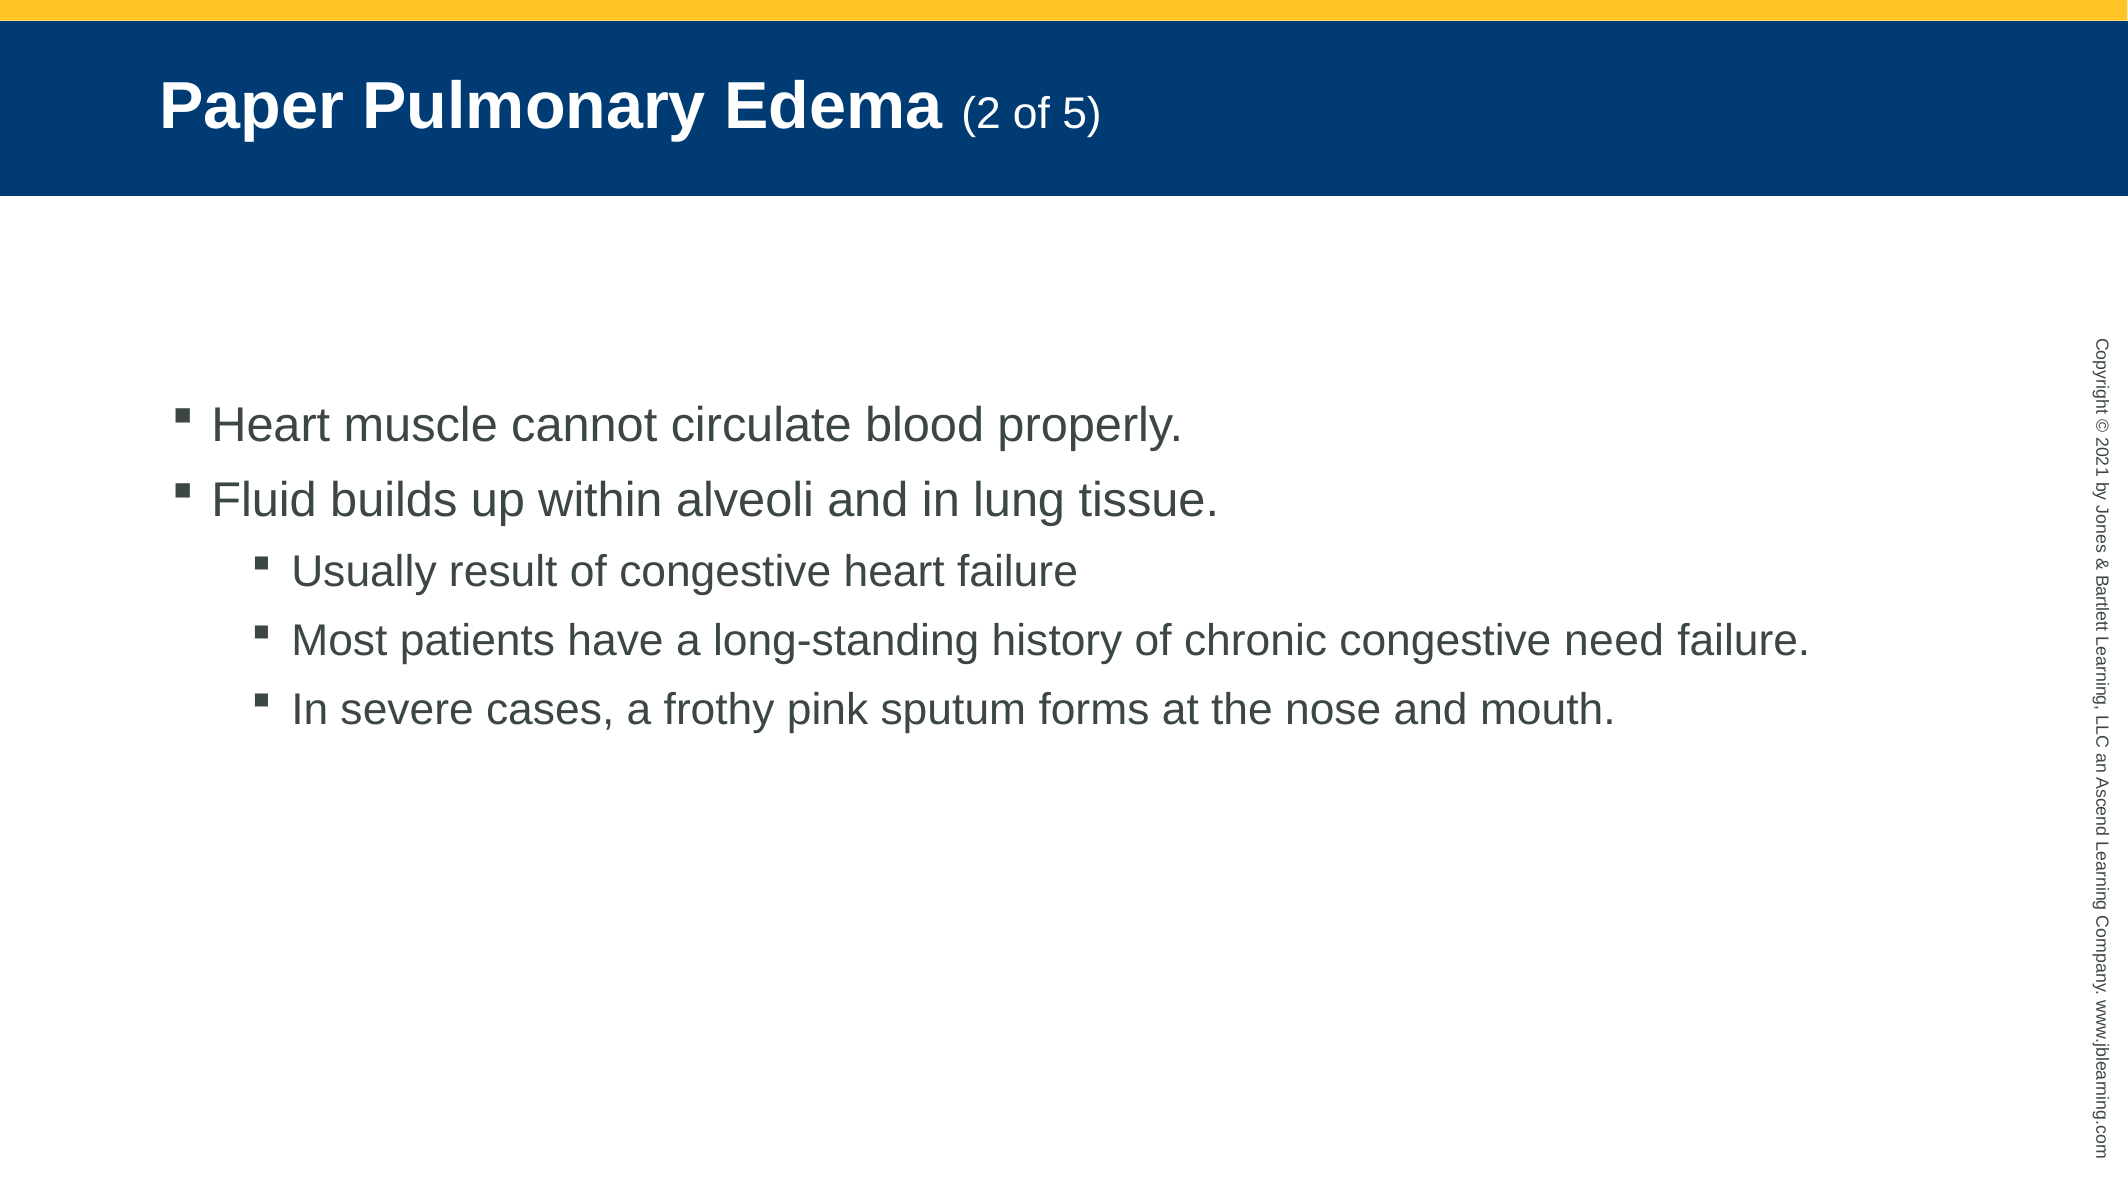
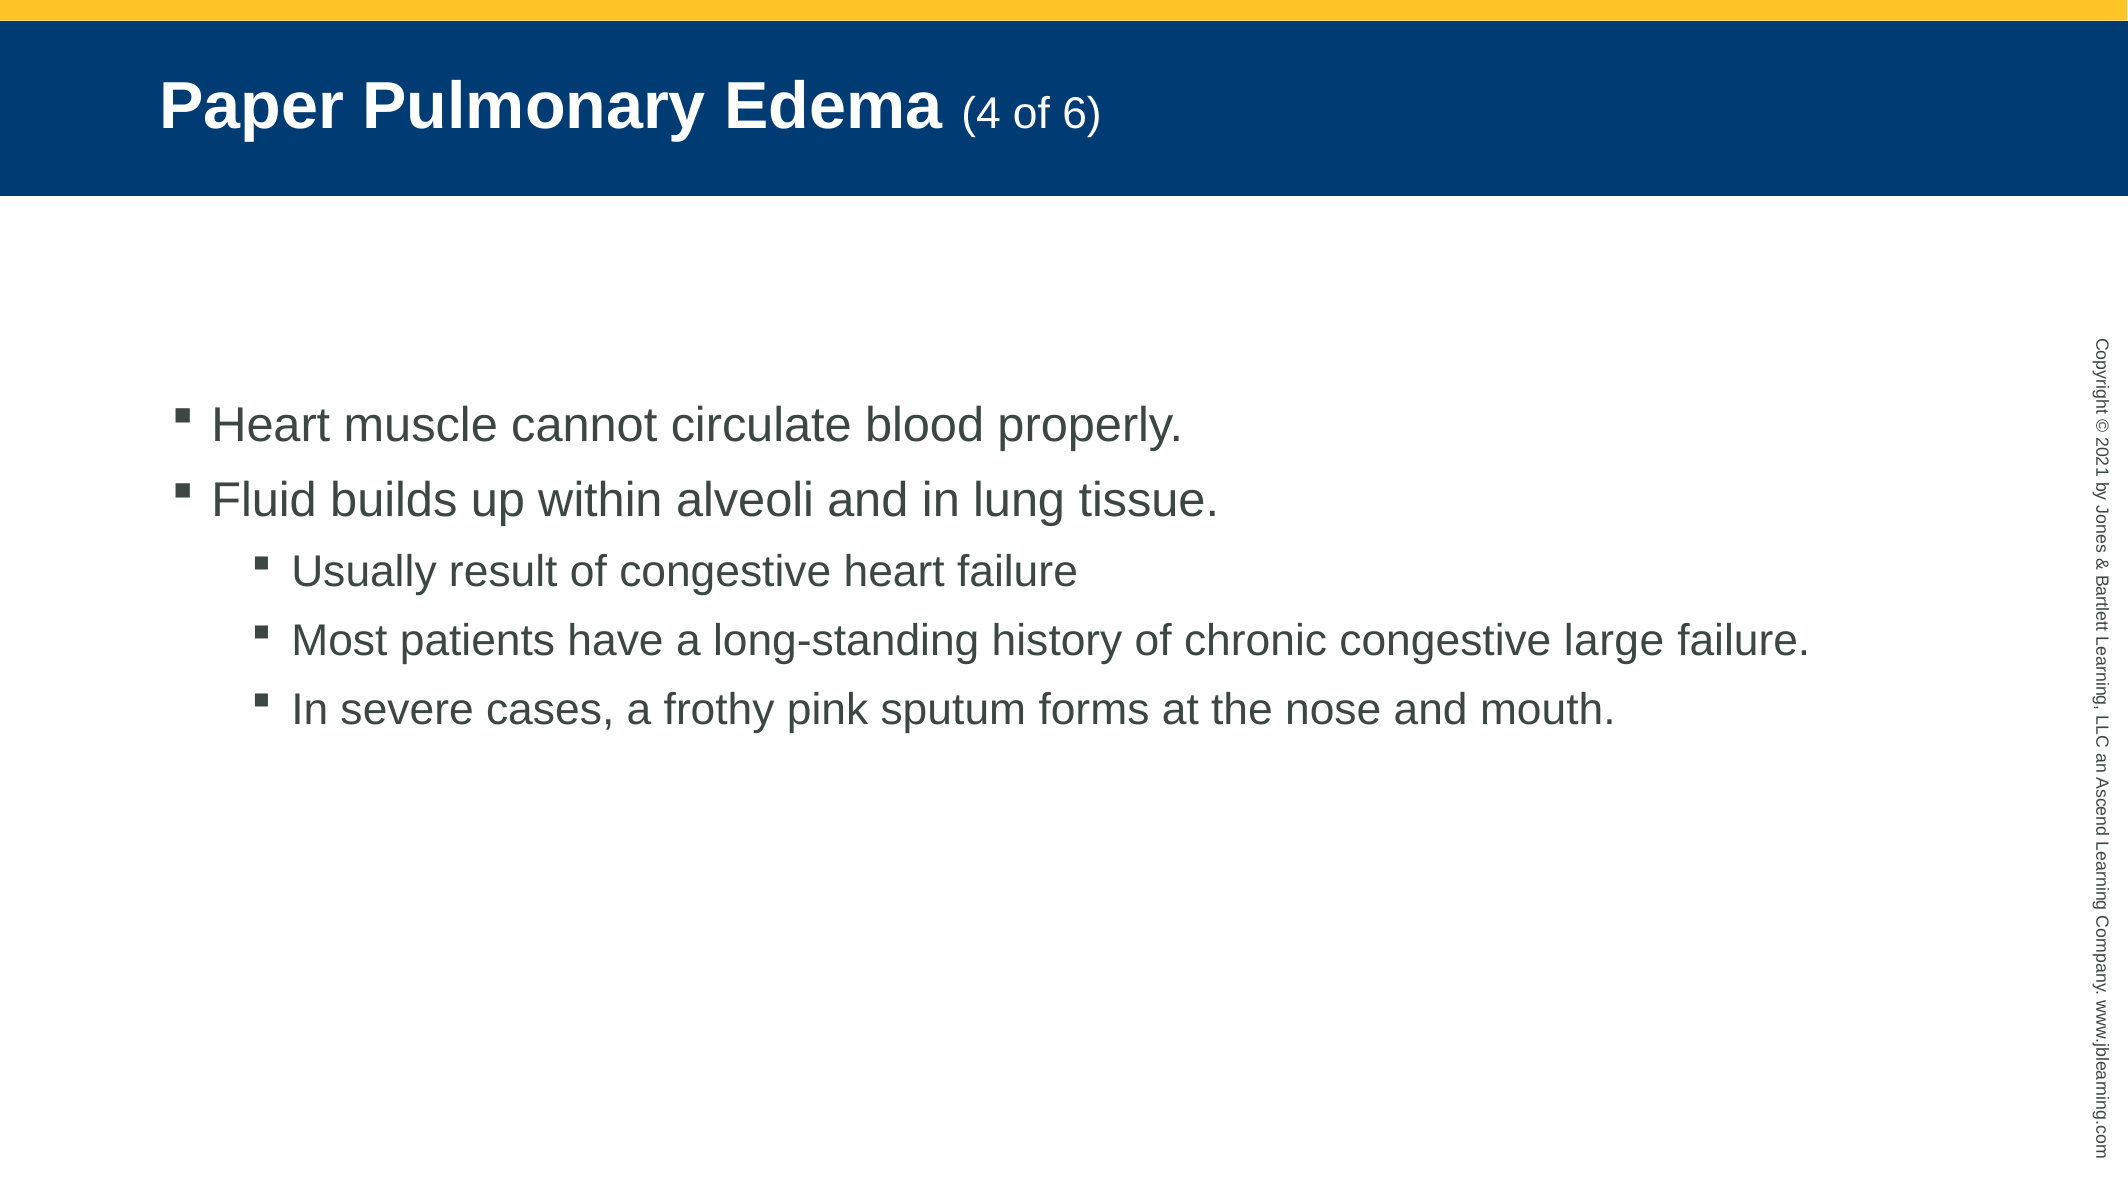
Edema 2: 2 -> 4 (981, 114)
5: 5 -> 6 (1082, 114)
need: need -> large (1614, 641)
